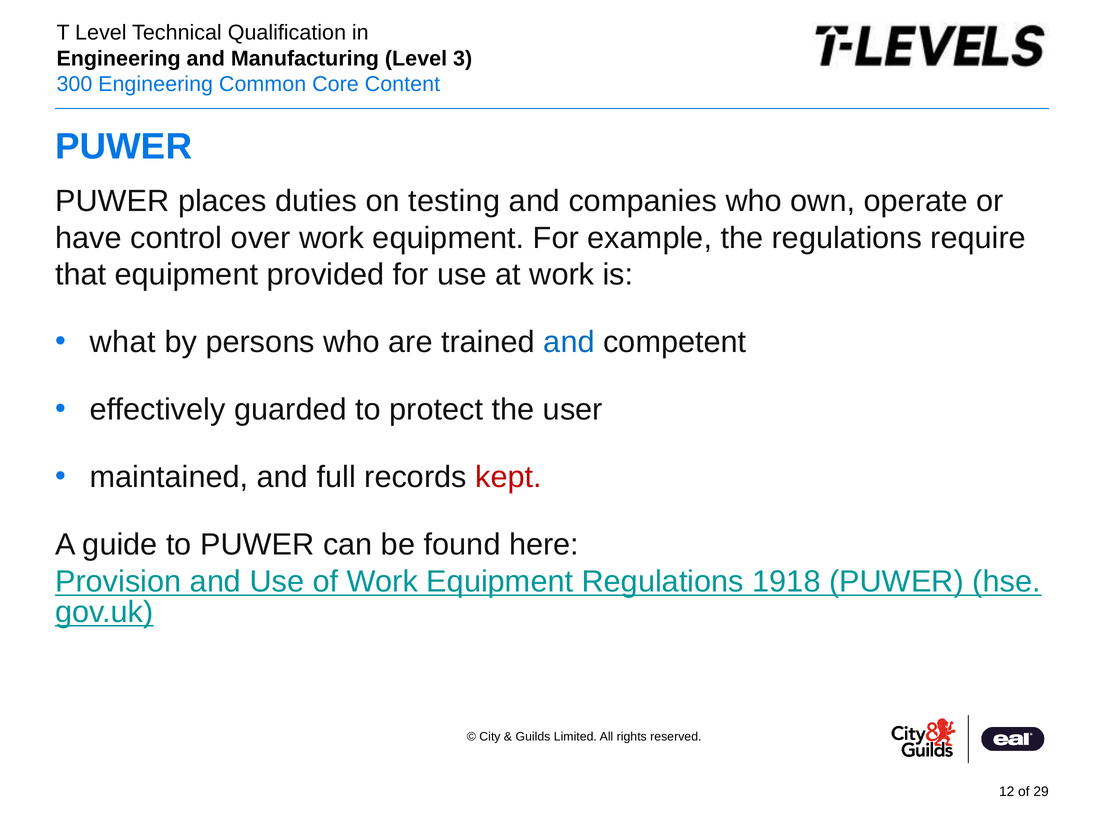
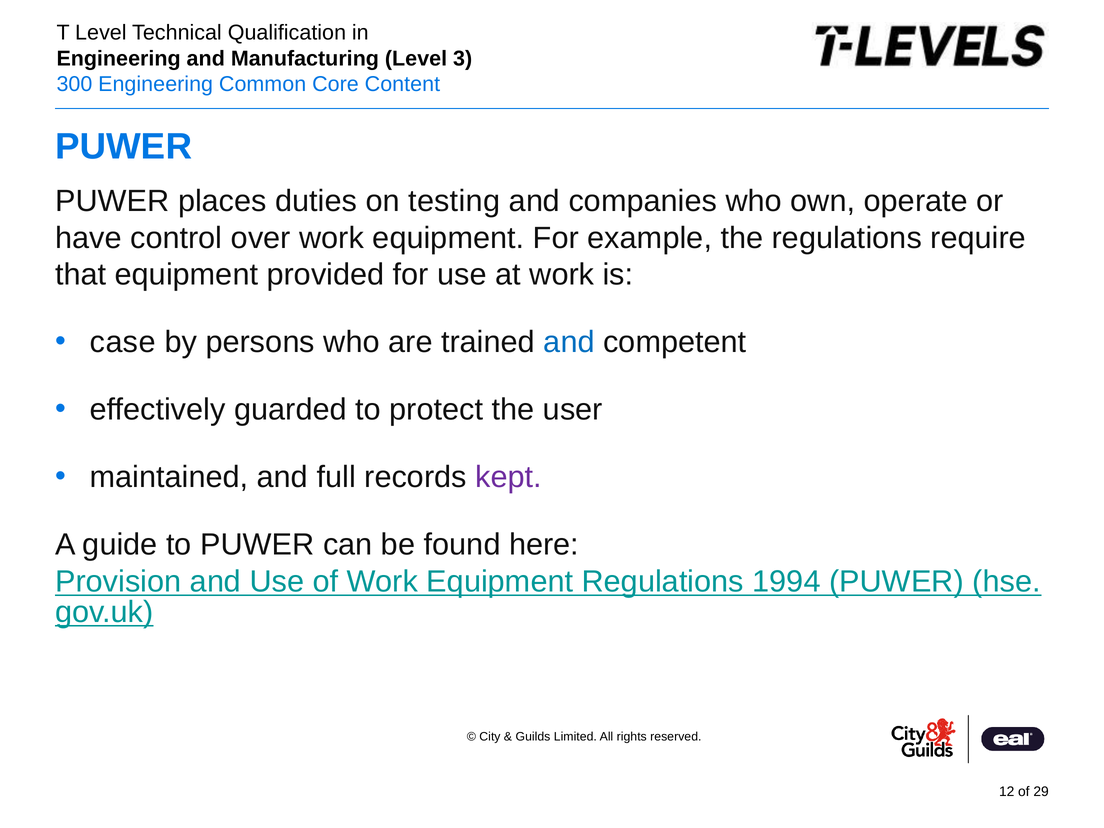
what: what -> case (123, 342)
kept colour: red -> purple (508, 477)
1918: 1918 -> 1994 (786, 582)
